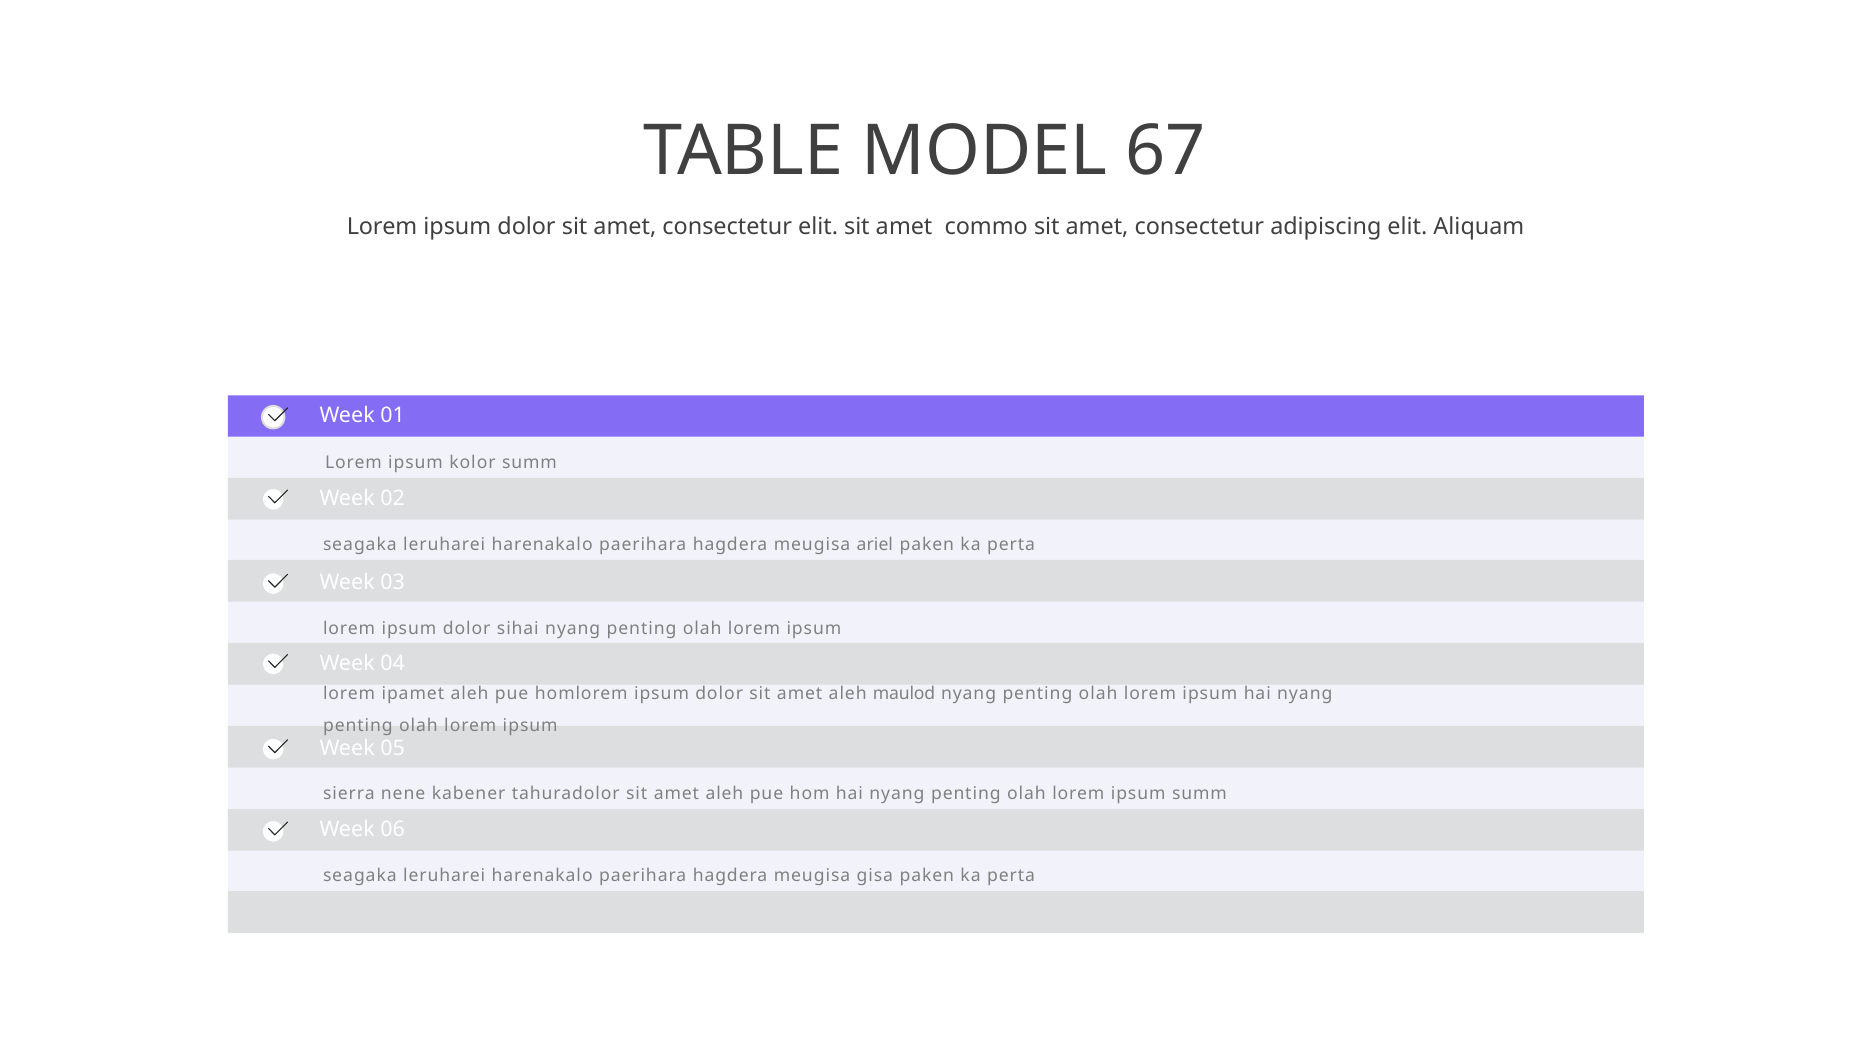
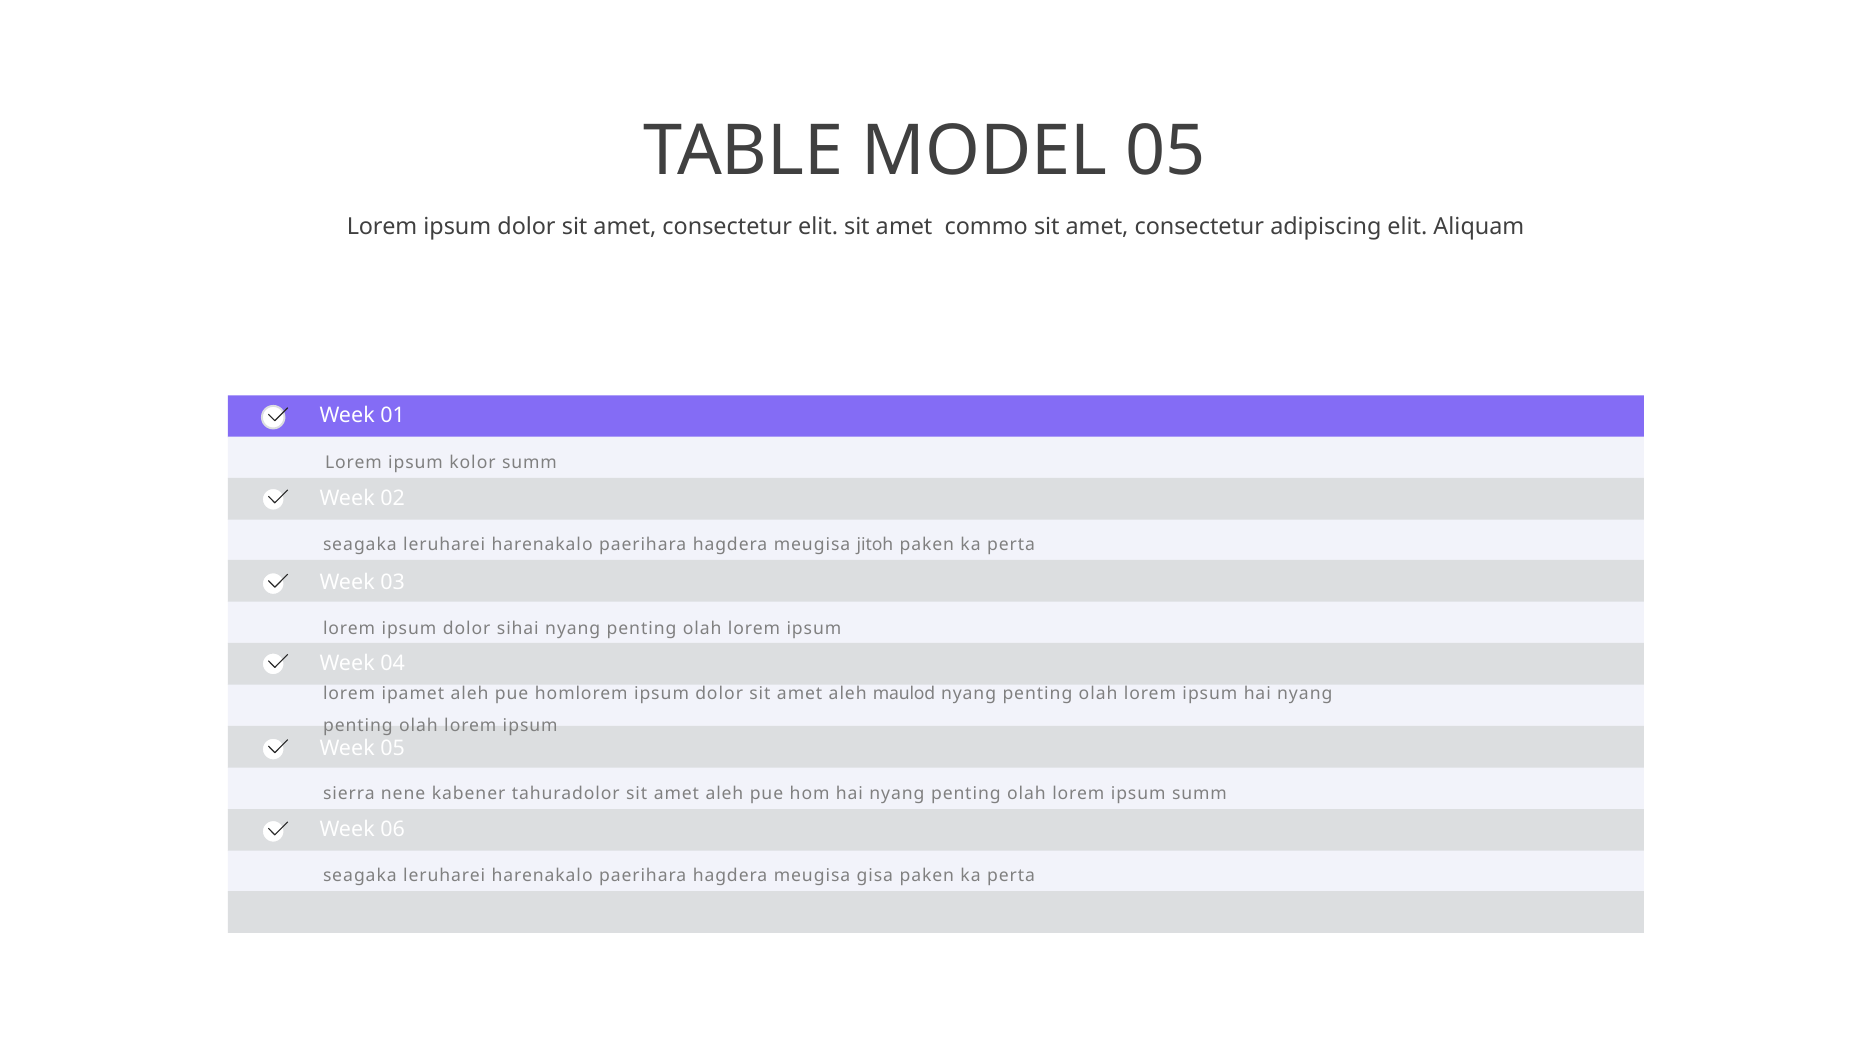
MODEL 67: 67 -> 05 (1166, 151)
ariel: ariel -> jitoh (875, 545)
